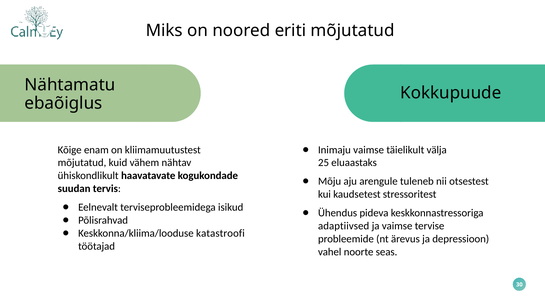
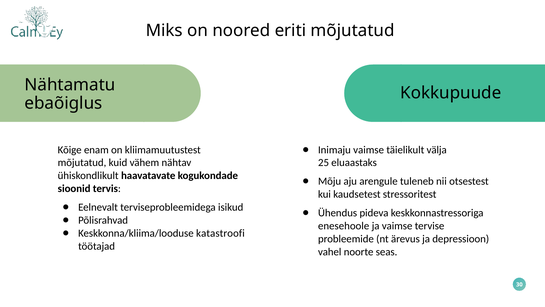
suudan: suudan -> sioonid (74, 188)
adaptiivsed: adaptiivsed -> enesehoole (344, 226)
